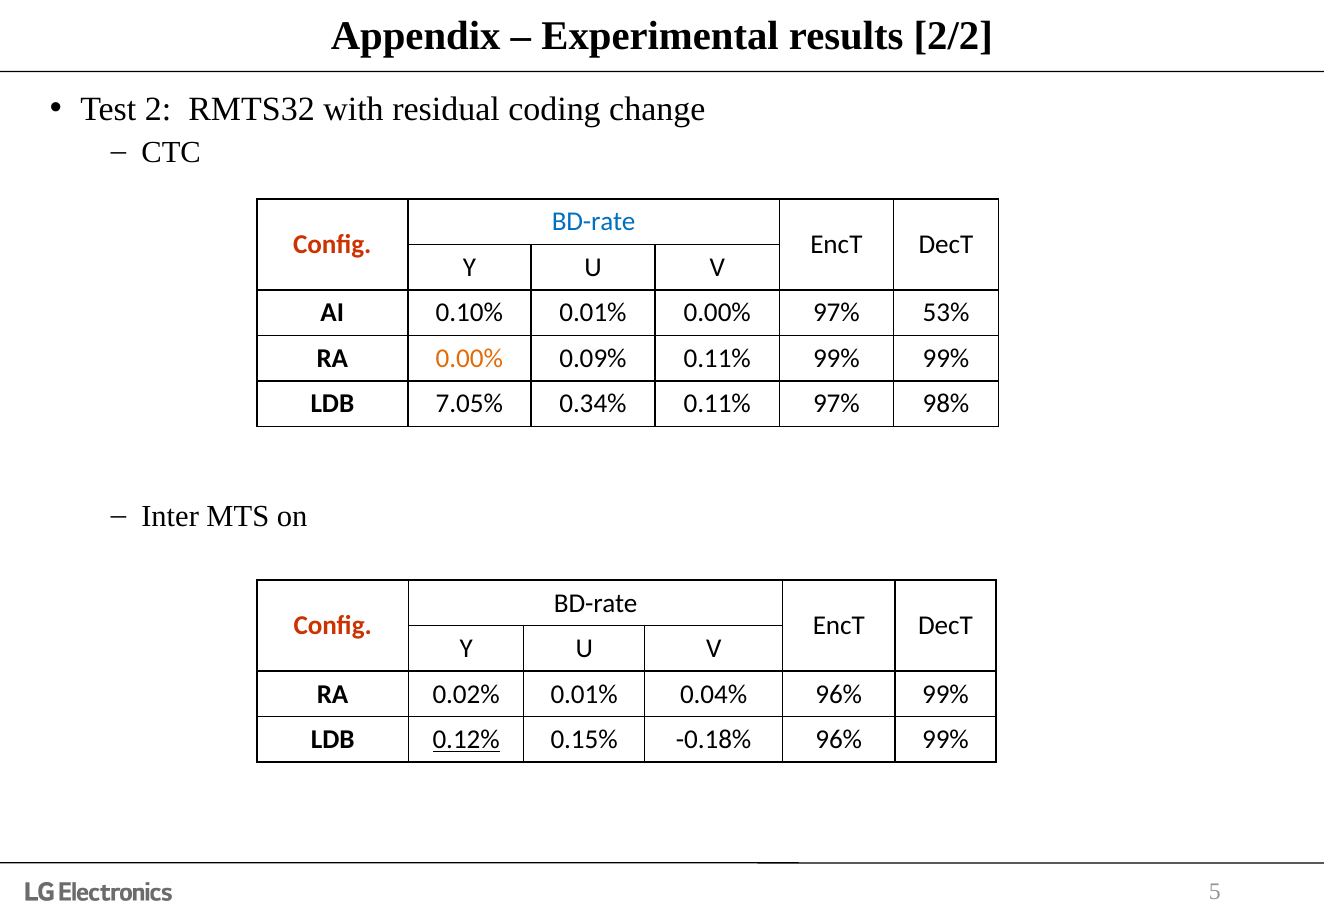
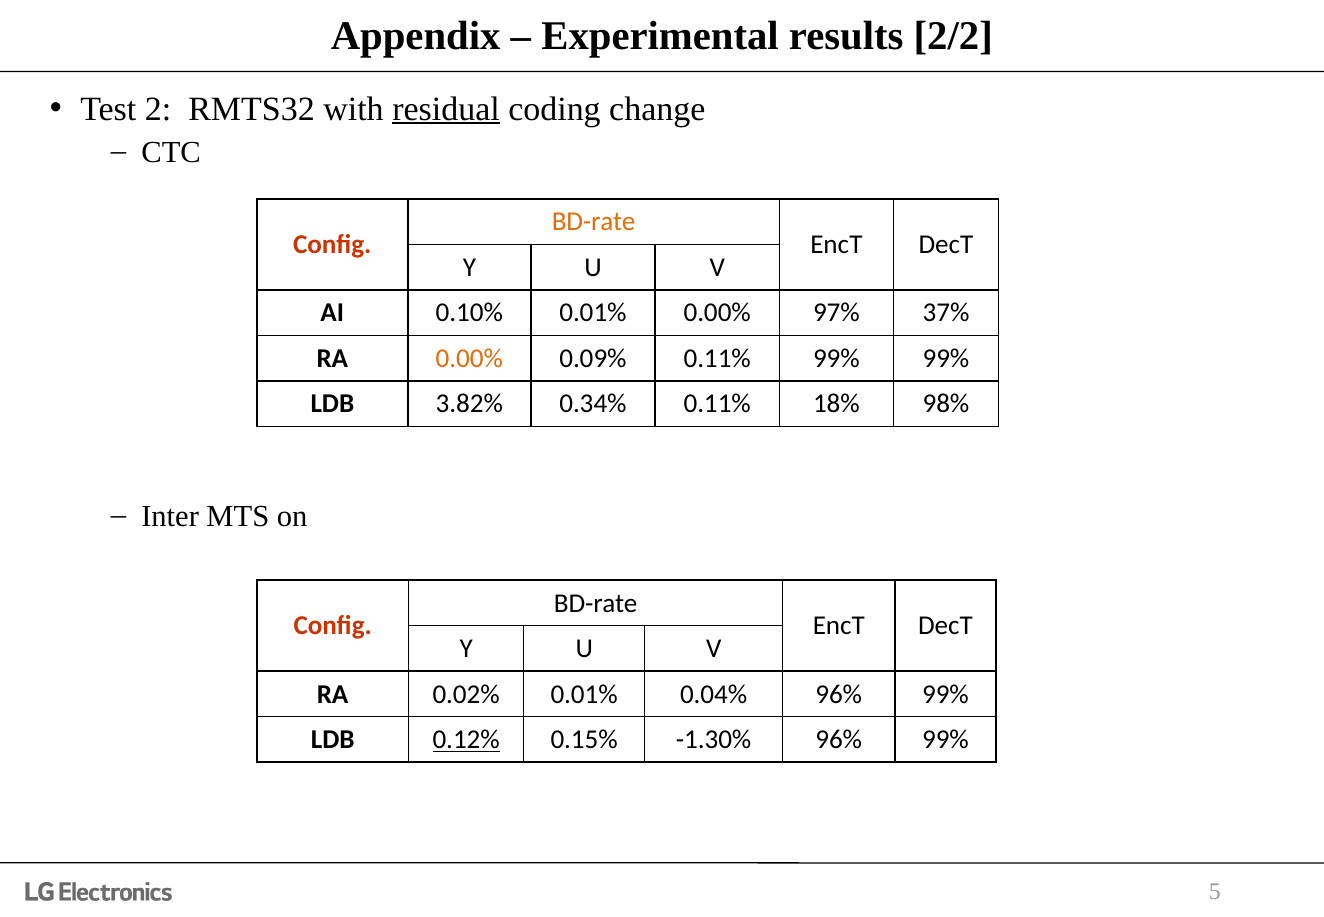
residual underline: none -> present (446, 109)
BD-rate colour: blue -> orange (594, 222)
53%: 53% -> 37% (946, 313)
7.05%: 7.05% -> 3.82% (469, 404)
0.11% 97%: 97% -> 18% (836, 404)
-0.18%: -0.18% -> -1.30% (714, 739)
